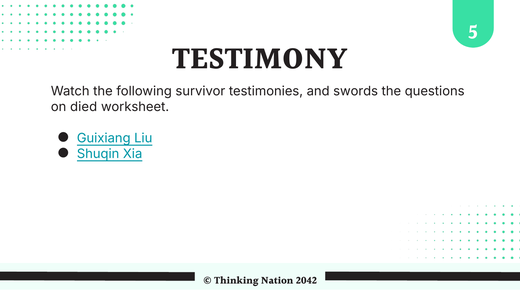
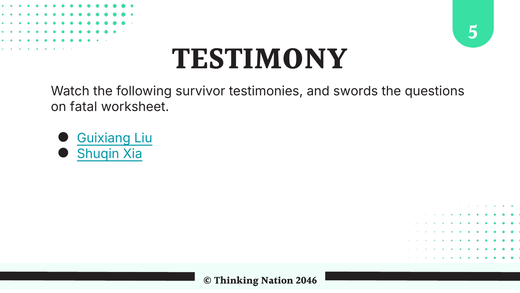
died: died -> fatal (84, 107)
2042: 2042 -> 2046 (306, 280)
